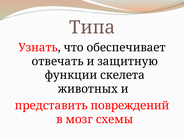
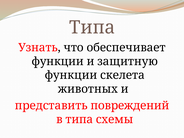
отвечать: отвечать -> функции (58, 61)
в мозг: мозг -> типа (79, 119)
